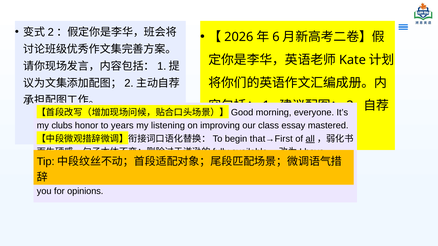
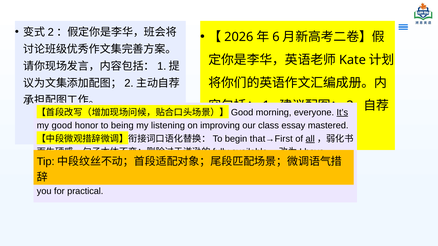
It’s underline: none -> present (342, 113)
clubs: clubs -> good (62, 126)
years: years -> being (122, 126)
opinions: opinions -> practical (85, 192)
